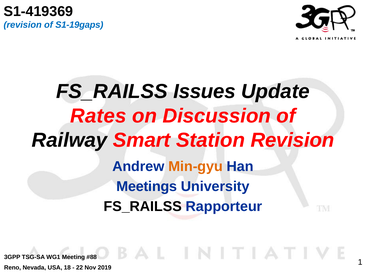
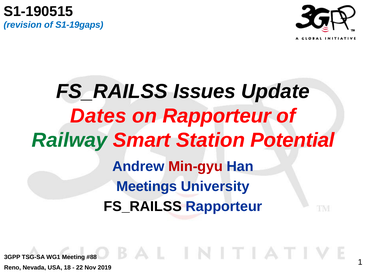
S1-419369: S1-419369 -> S1-190515 (38, 11)
Rates: Rates -> Dates (98, 116)
on Discussion: Discussion -> Rapporteur (217, 116)
Railway colour: black -> green (70, 140)
Station Revision: Revision -> Potential (292, 140)
Min-gyu colour: orange -> red (196, 167)
